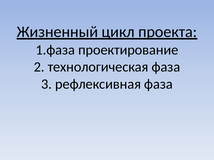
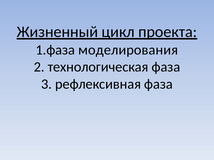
проектирование: проектирование -> моделирования (128, 50)
